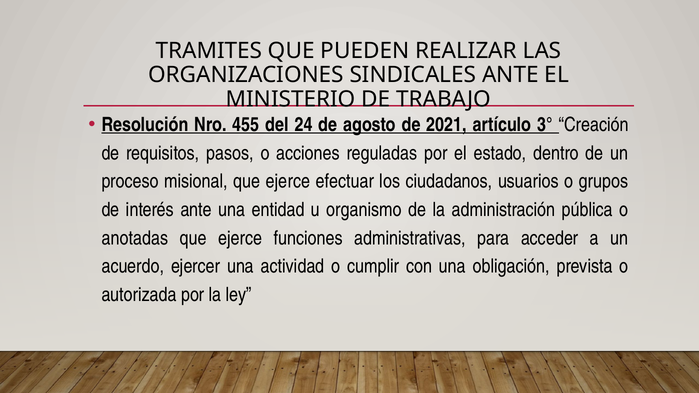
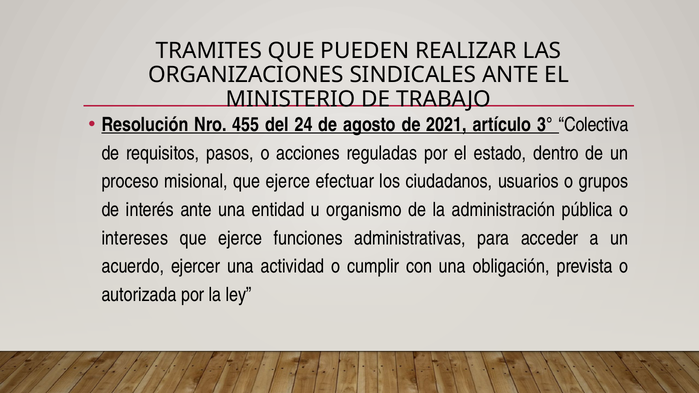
Creación: Creación -> Colectiva (594, 125)
anotadas: anotadas -> intereses (135, 238)
